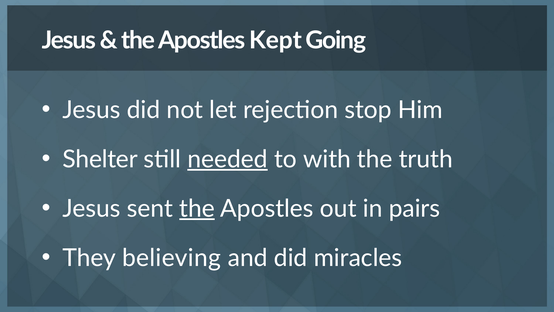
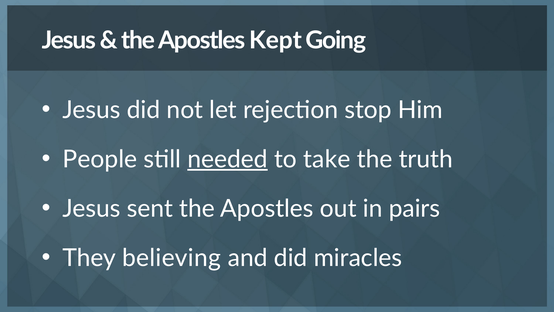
Shelter: Shelter -> People (100, 159)
with: with -> take (327, 159)
the underline: present -> none (197, 208)
